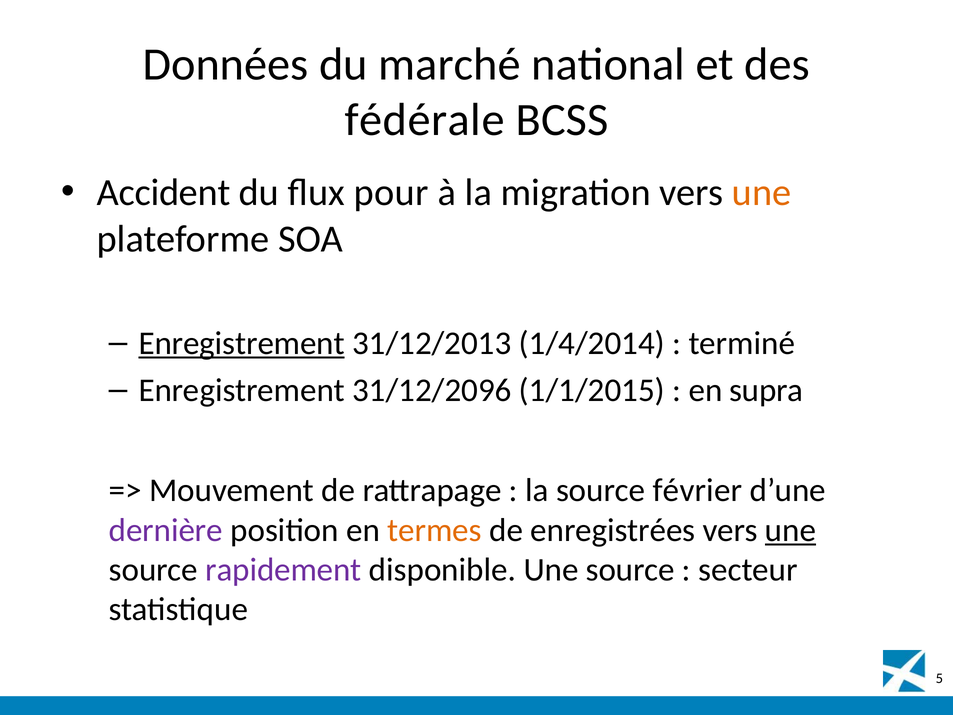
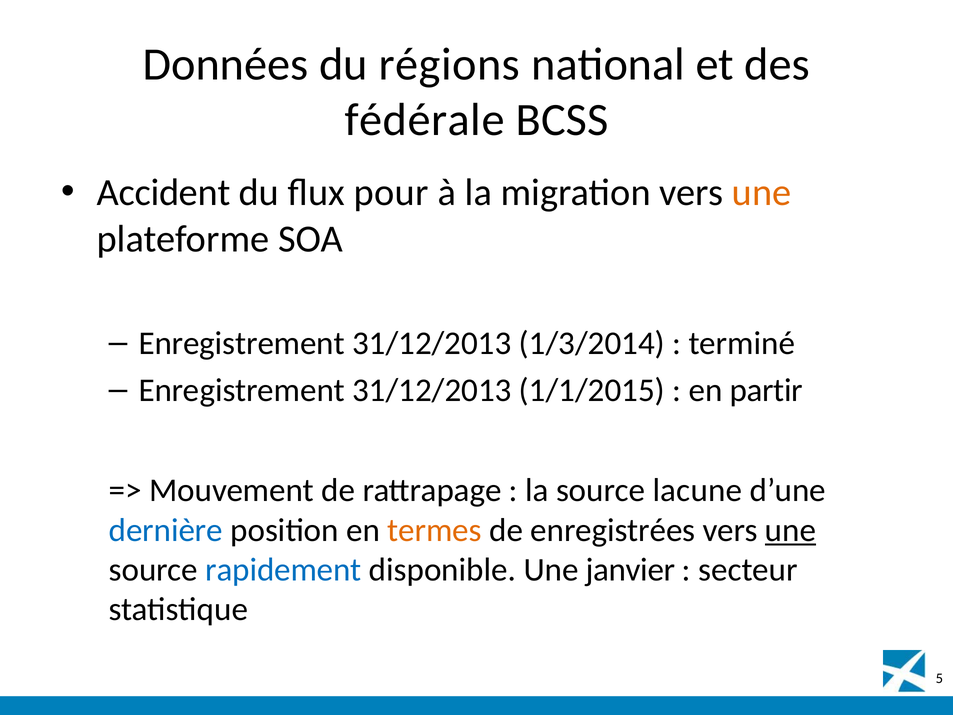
marché: marché -> régions (449, 64)
Enregistrement underline: present -> none (242, 343)
1/4/2014: 1/4/2014 -> 1/3/2014 (592, 343)
31/12/2096: 31/12/2096 -> 31/12/2013 (432, 390)
supra: supra -> partir (766, 390)
février: février -> lacune (697, 490)
dernière colour: purple -> blue (166, 530)
rapidement colour: purple -> blue (283, 570)
disponible Une source: source -> janvier (630, 570)
